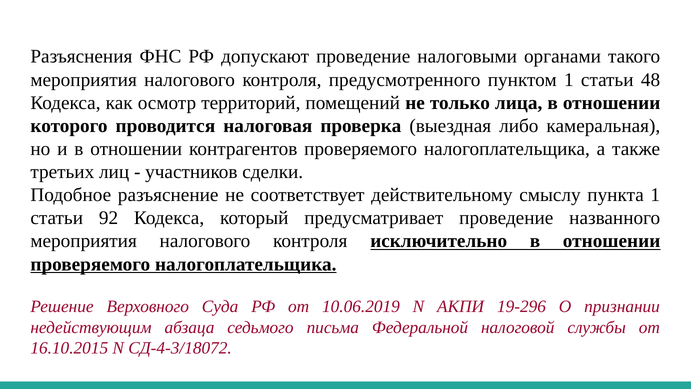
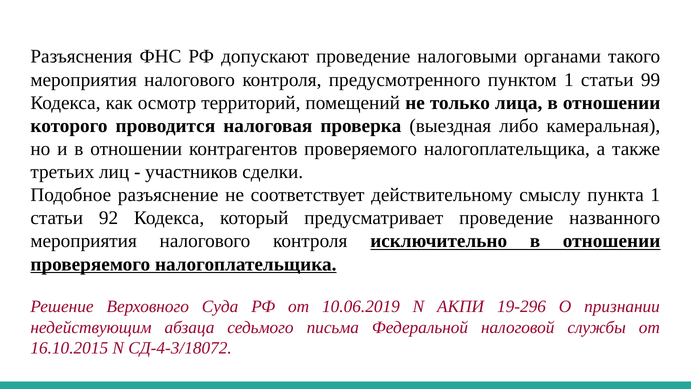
48: 48 -> 99 (651, 80)
